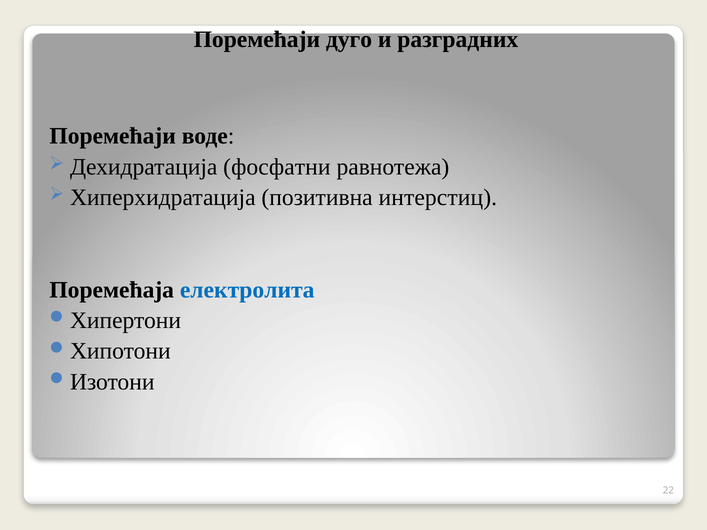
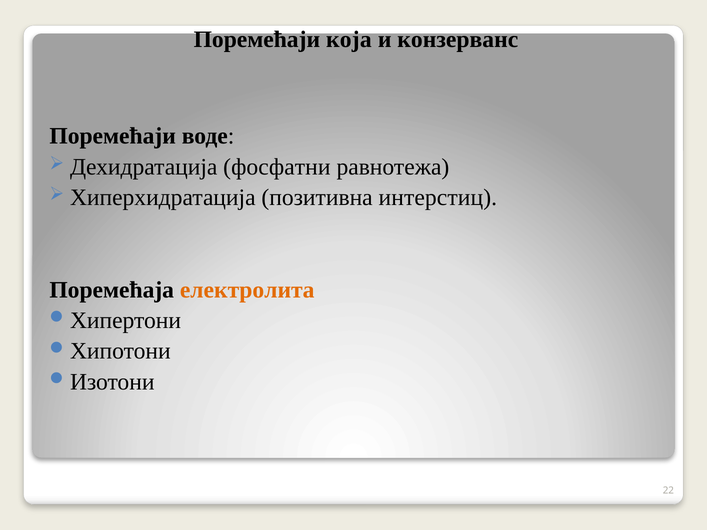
дуго: дуго -> која (349, 39)
разградних: разградних -> конзерванс (458, 39)
електролита colour: blue -> orange (247, 290)
